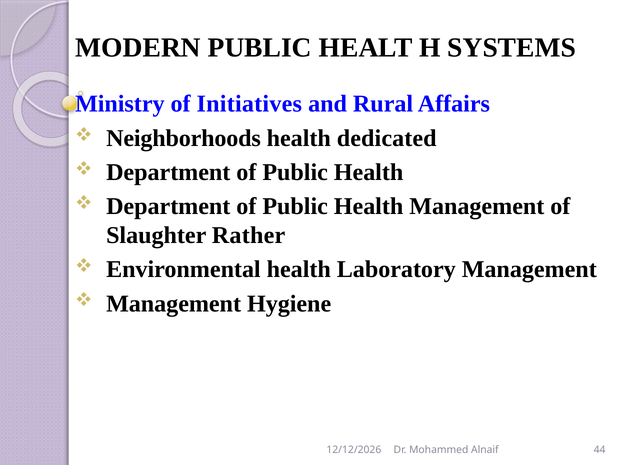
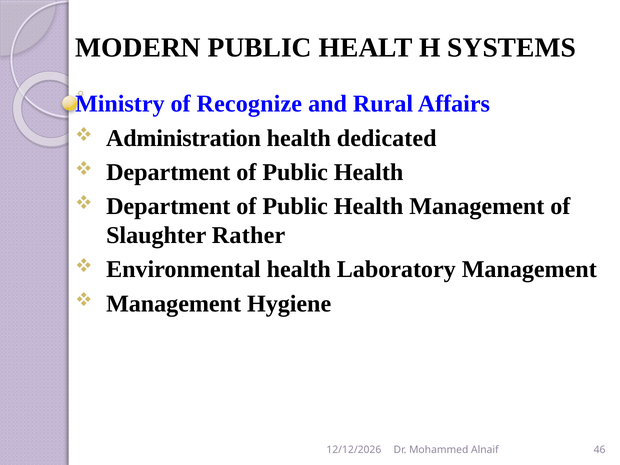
Initiatives: Initiatives -> Recognize (249, 104)
Neighborhoods: Neighborhoods -> Administration (184, 138)
44: 44 -> 46 (600, 450)
